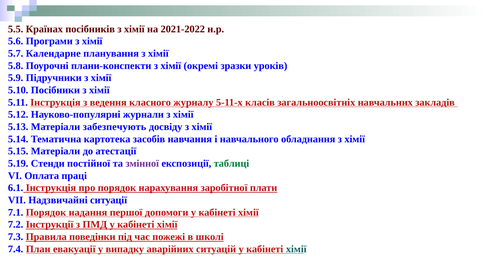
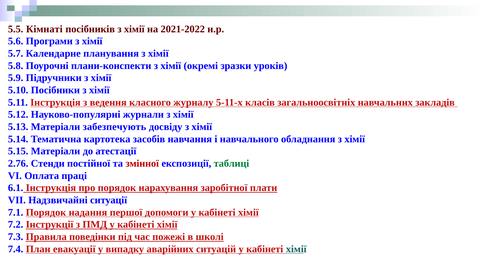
Країнах: Країнах -> Кімнаті (44, 29)
5.19: 5.19 -> 2.76 (18, 164)
змінної colour: purple -> red (142, 164)
